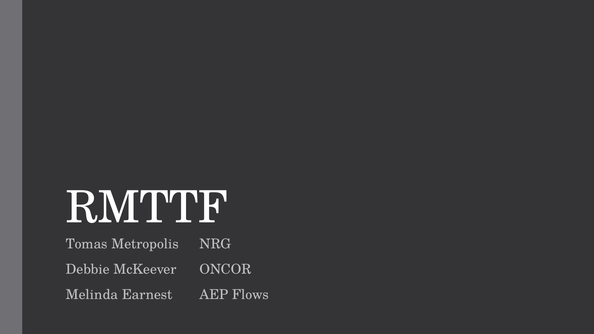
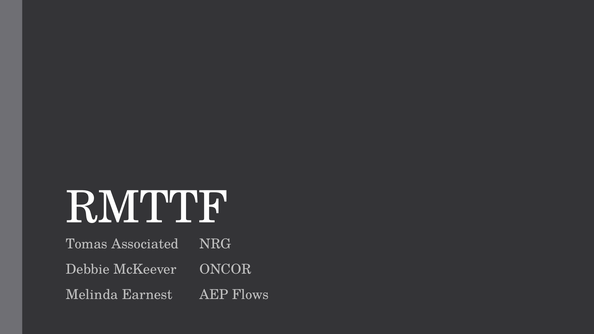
Metropolis: Metropolis -> Associated (145, 244)
